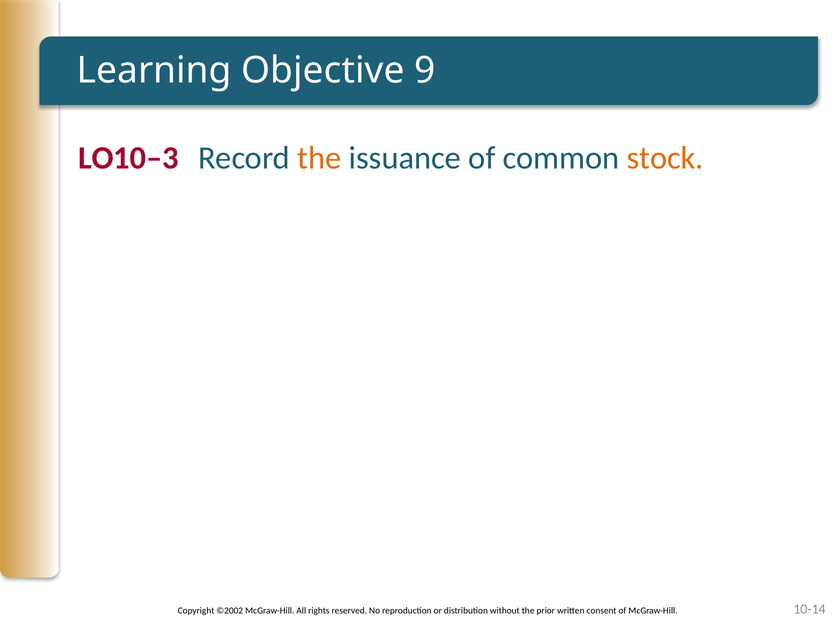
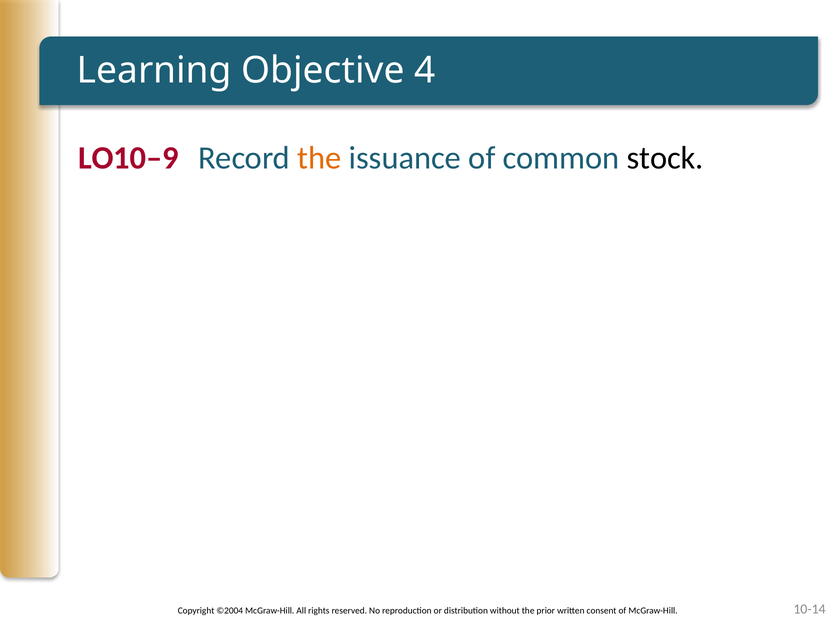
9: 9 -> 4 (425, 71)
LO10–3: LO10–3 -> LO10–9 (128, 158)
stock colour: orange -> black (665, 158)
©2002: ©2002 -> ©2004 (230, 611)
